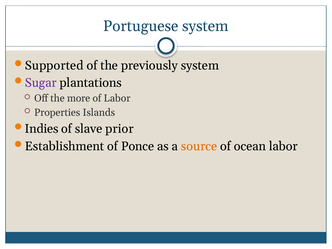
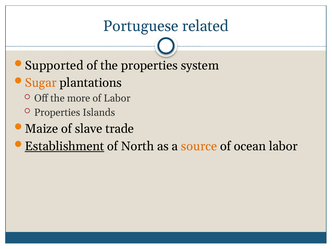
Portuguese system: system -> related (205, 26)
the previously: previously -> properties (149, 65)
Sugar colour: purple -> orange (41, 83)
Indies: Indies -> Maize (41, 129)
prior: prior -> trade (120, 129)
Establishment underline: none -> present (65, 146)
Ponce: Ponce -> North (138, 146)
